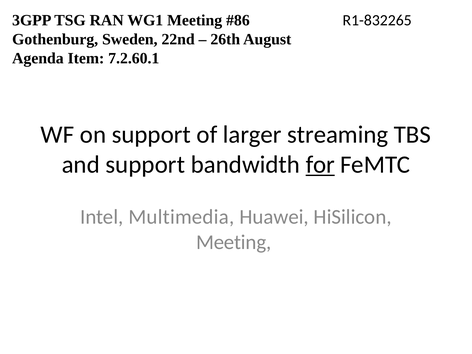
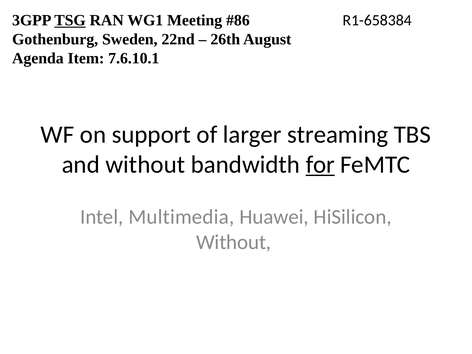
TSG underline: none -> present (70, 20)
R1-832265: R1-832265 -> R1-658384 (377, 20)
7.2.60.1: 7.2.60.1 -> 7.6.10.1 (134, 58)
and support: support -> without (145, 165)
Meeting: Meeting -> Without (234, 242)
